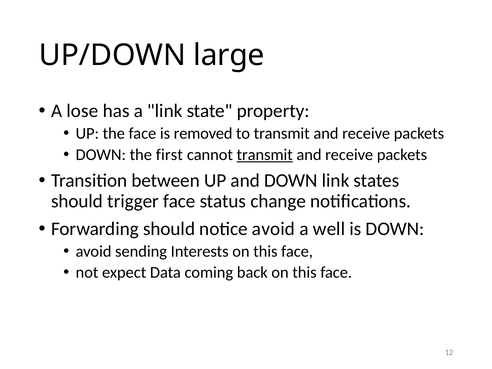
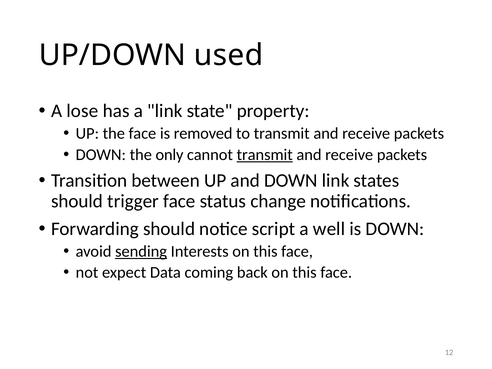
large: large -> used (229, 55)
first: first -> only (170, 155)
notice avoid: avoid -> script (274, 229)
sending underline: none -> present (141, 251)
